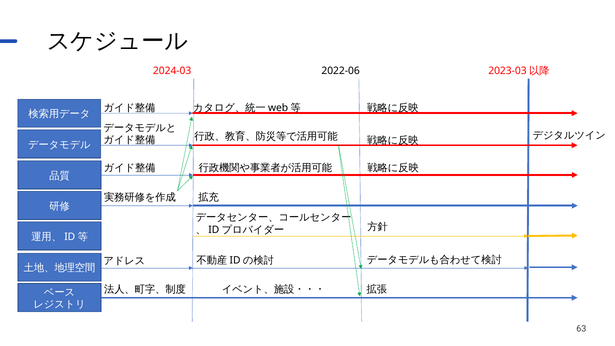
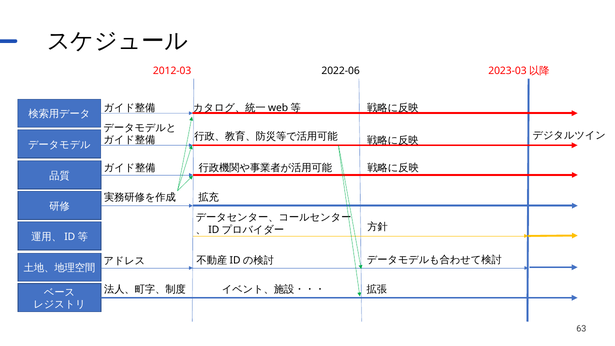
2024-03: 2024-03 -> 2012-03 (172, 71)
